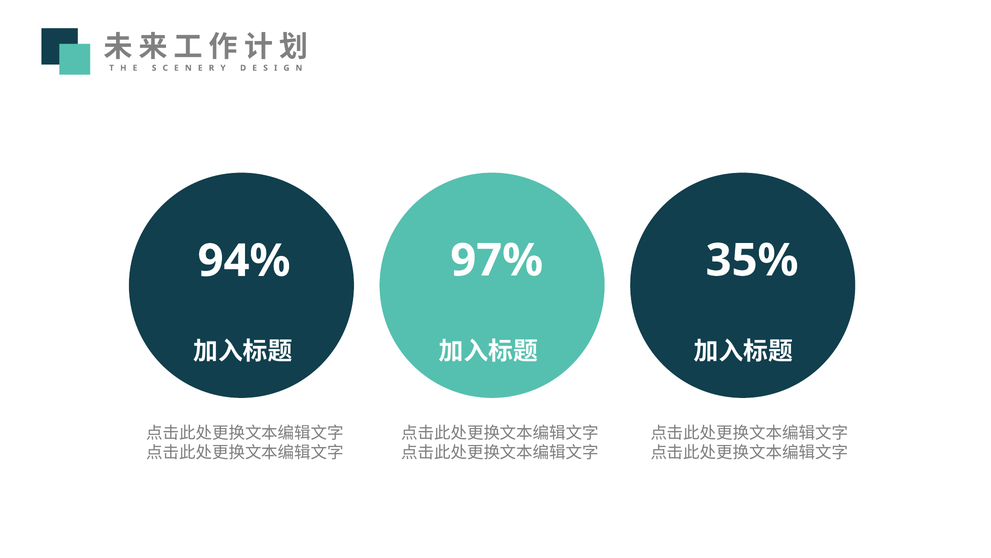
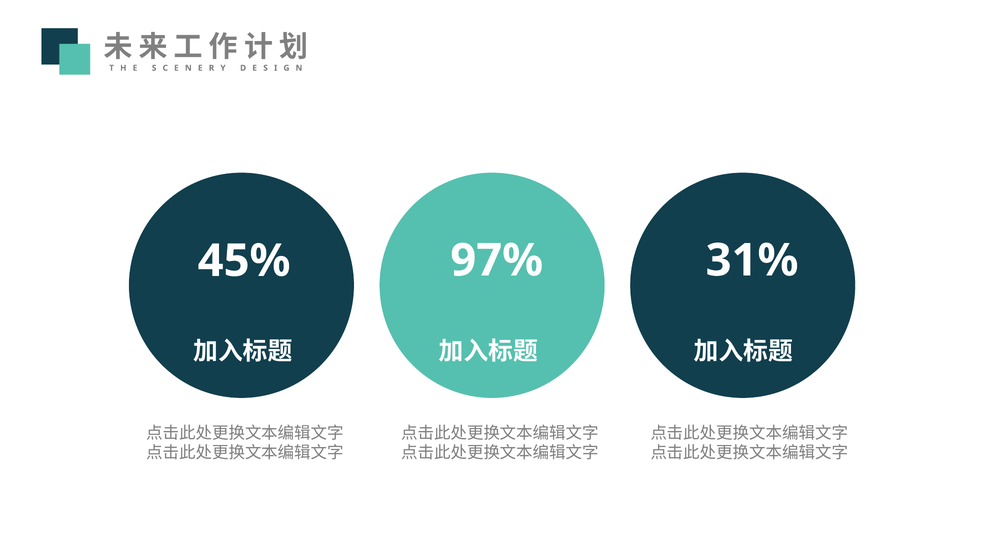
94%: 94% -> 45% (244, 261)
35%: 35% -> 31% (752, 260)
